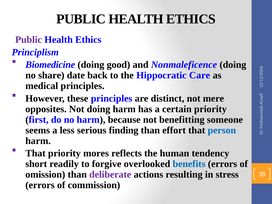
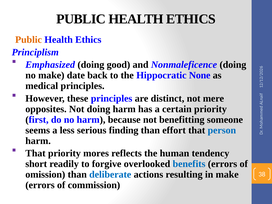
Public colour: purple -> orange (29, 40)
Biomedicine: Biomedicine -> Emphasized (50, 65)
no share: share -> make (51, 75)
Care: Care -> None (200, 75)
deliberate colour: purple -> blue (110, 175)
in stress: stress -> make (227, 175)
